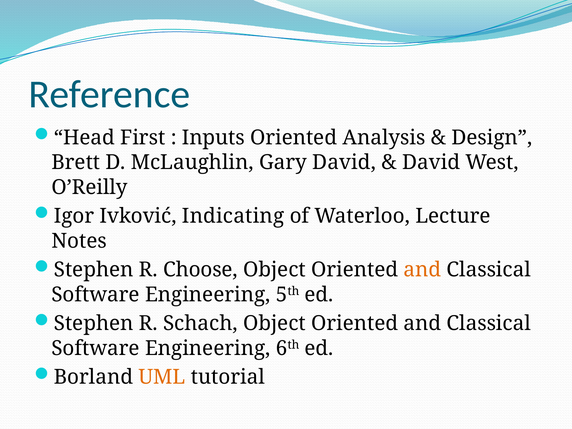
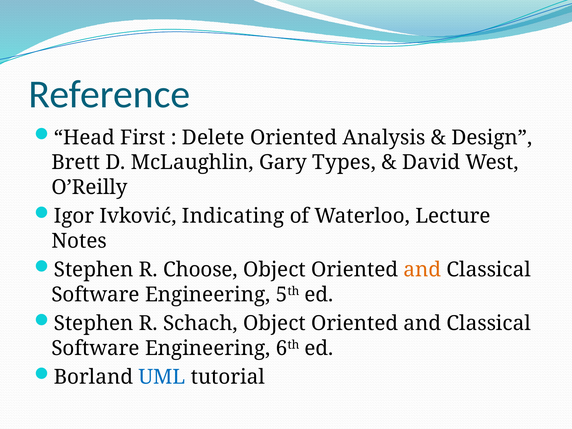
Inputs: Inputs -> Delete (213, 138)
Gary David: David -> Types (344, 162)
UML colour: orange -> blue (162, 377)
